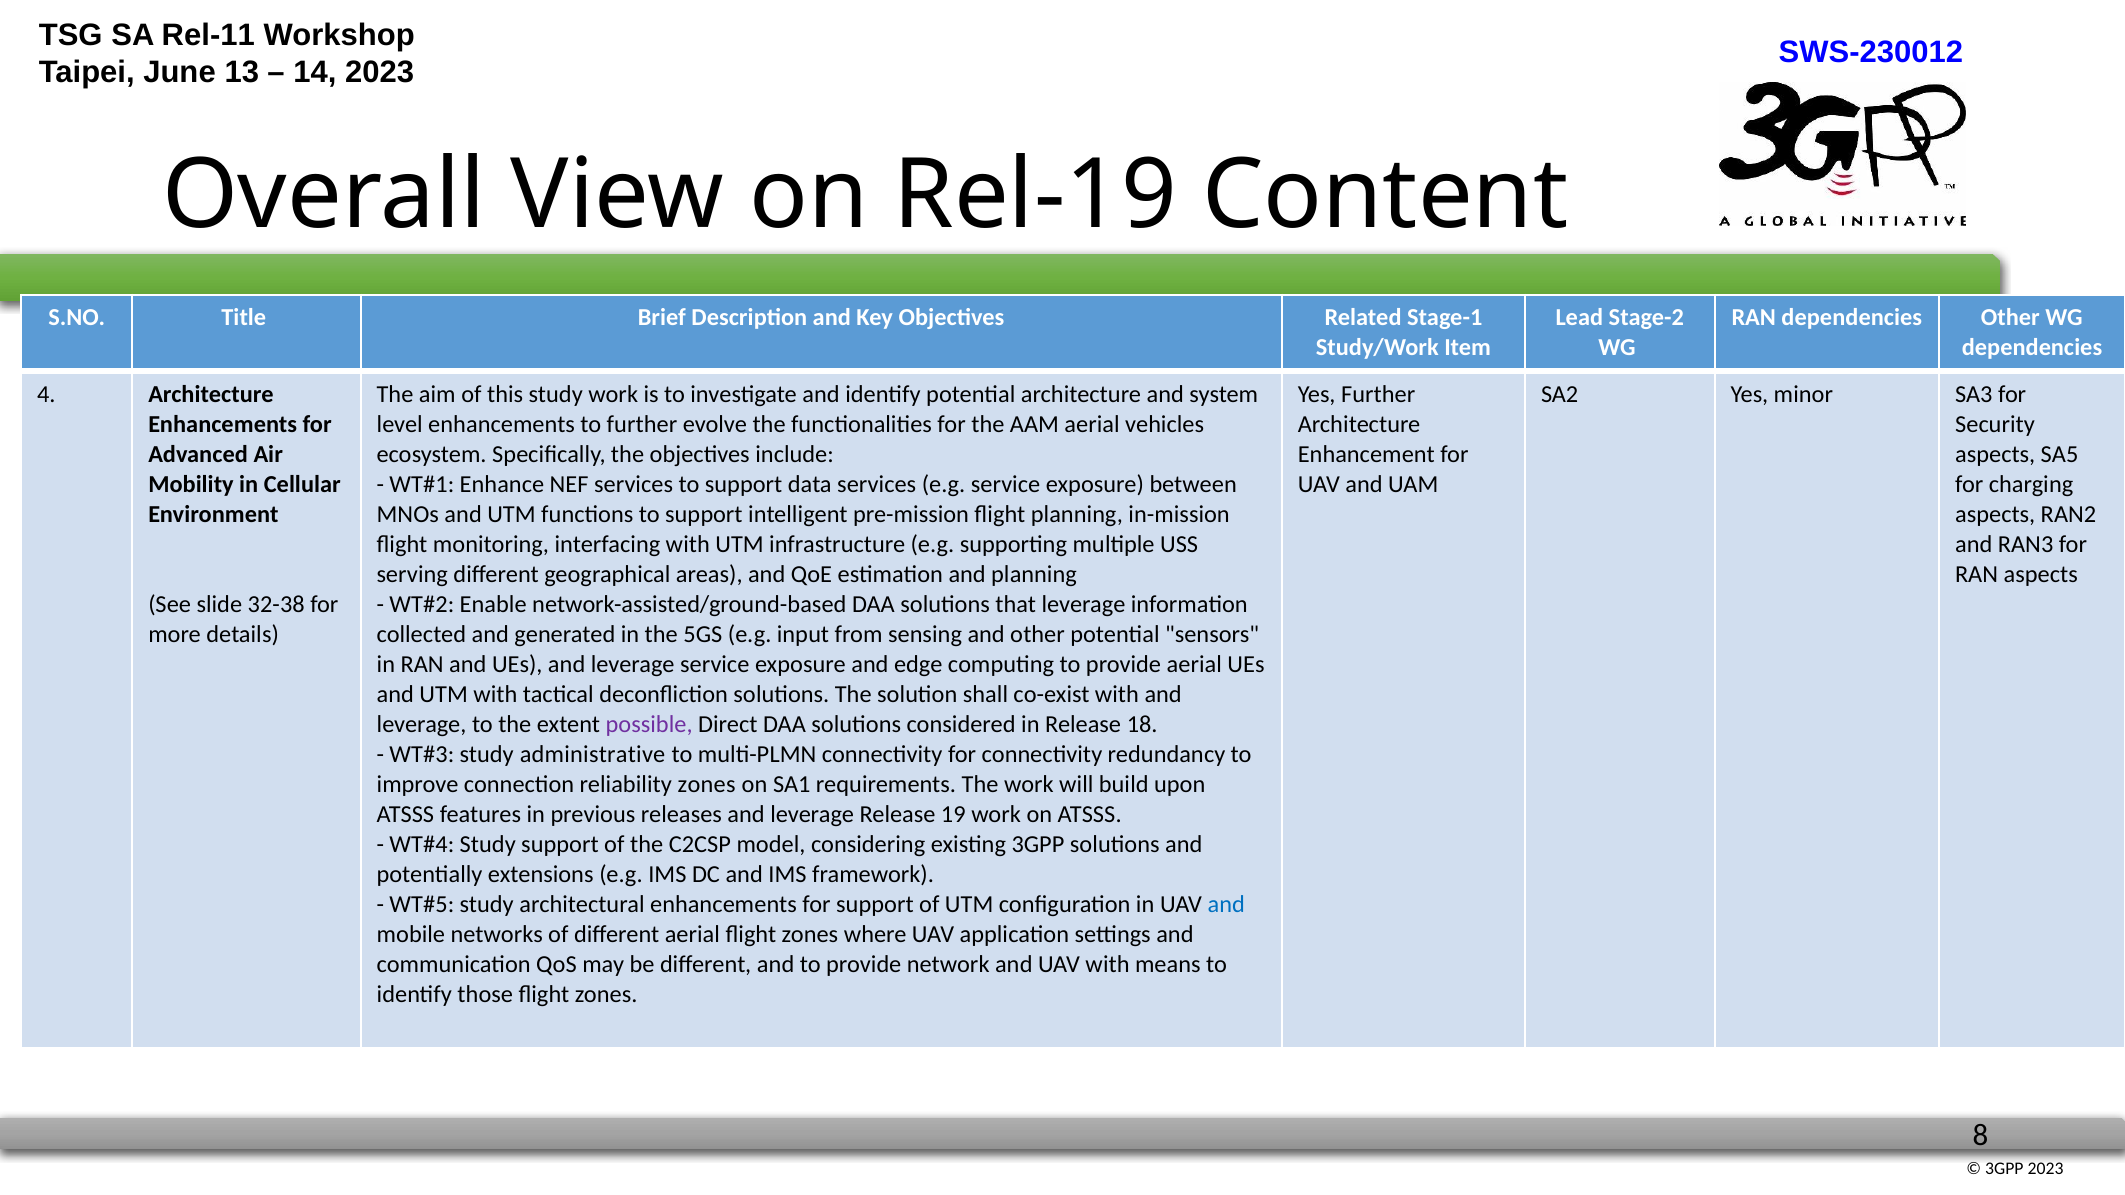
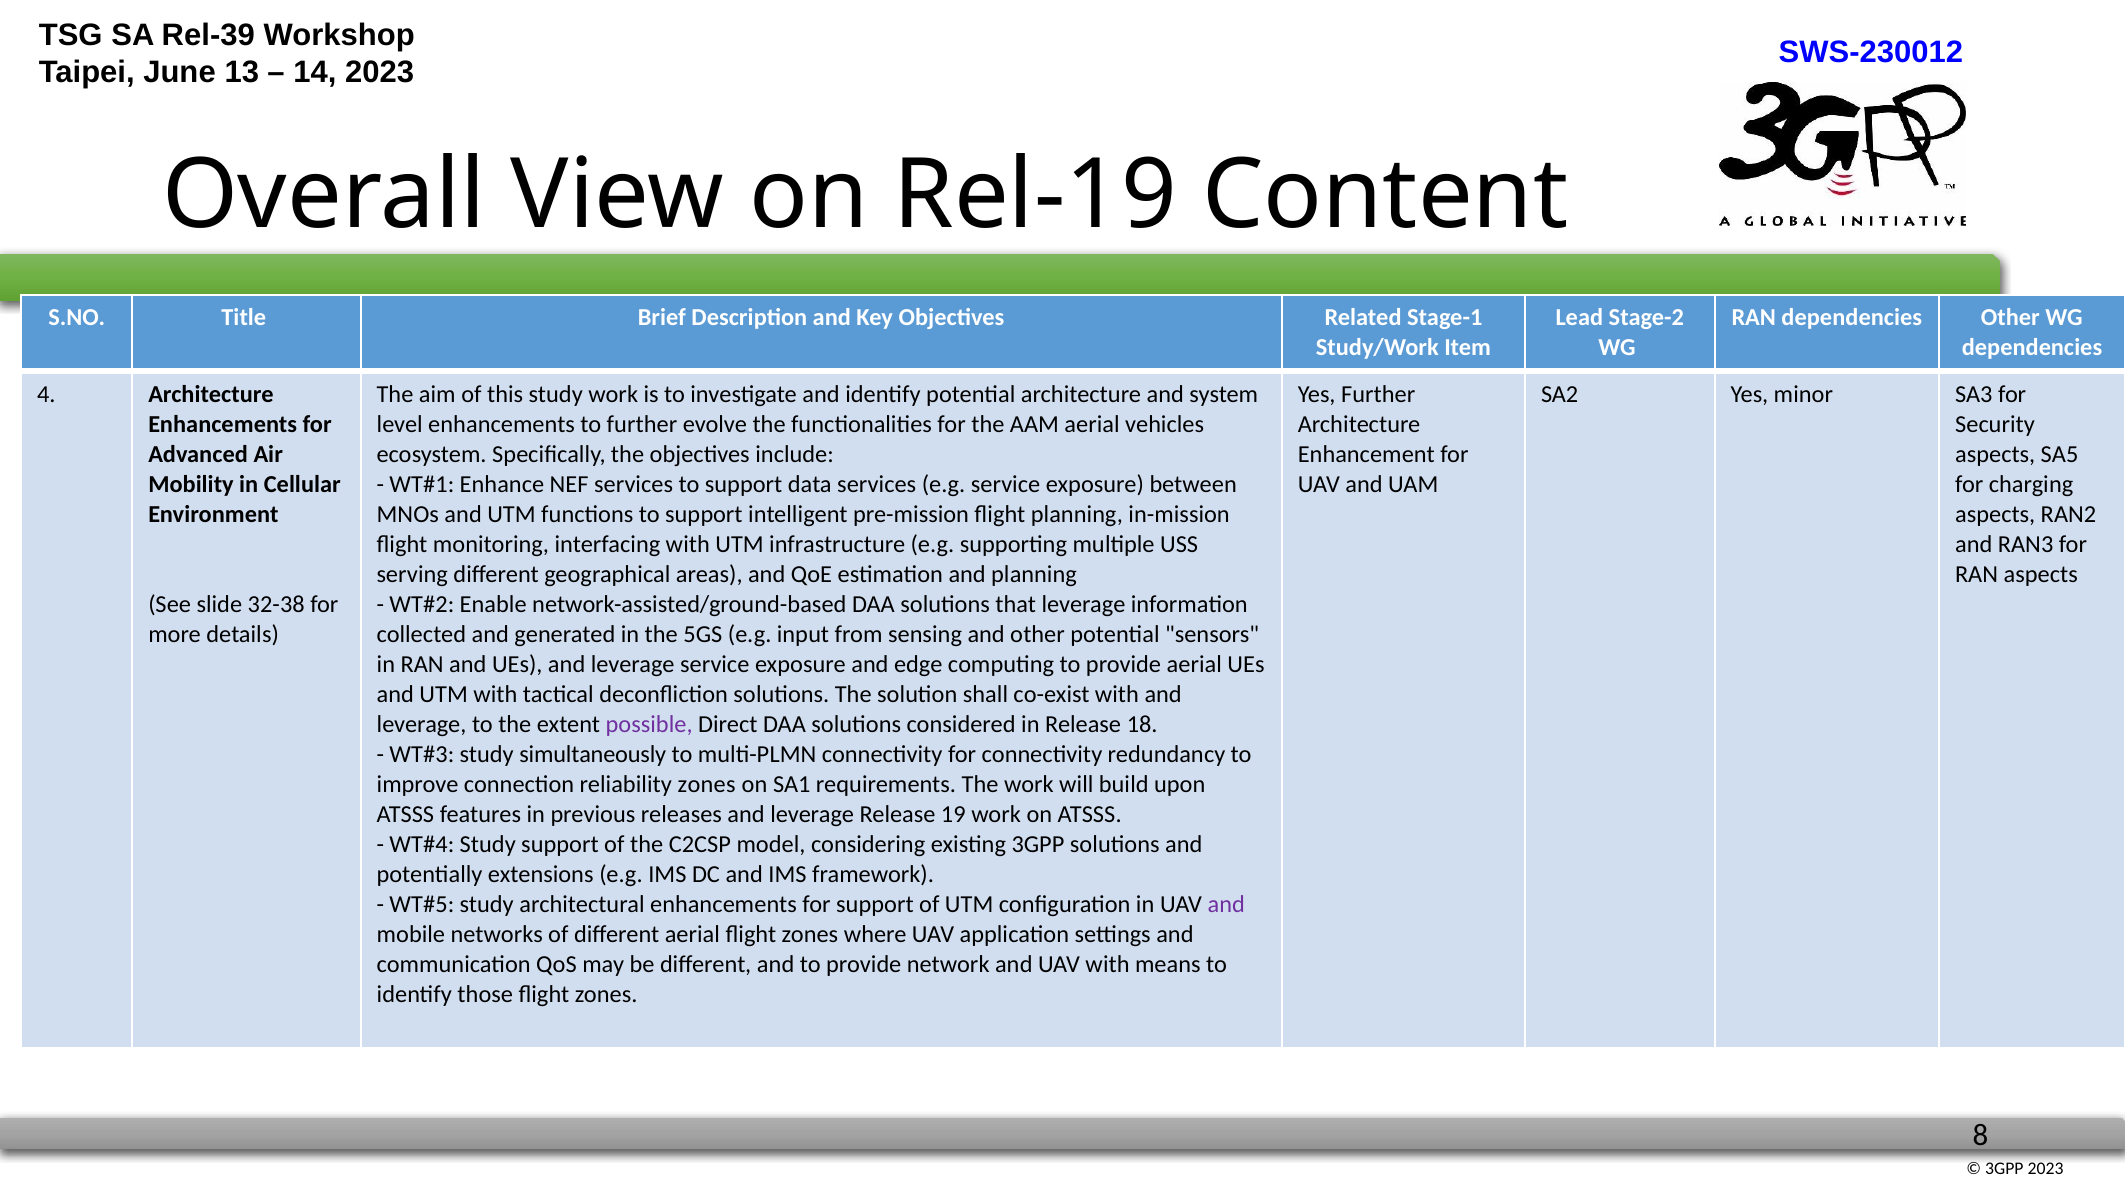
Rel-11: Rel-11 -> Rel-39 (208, 35)
administrative: administrative -> simultaneously (593, 755)
and colour: blue -> purple (1226, 905)
